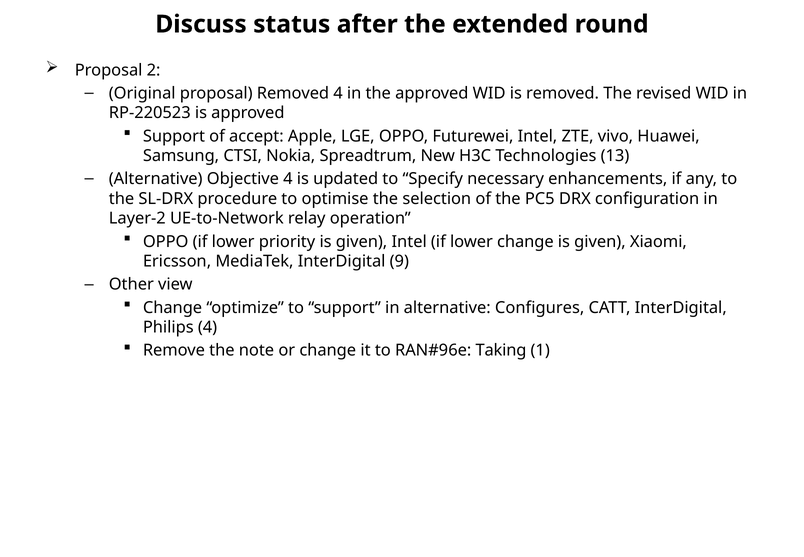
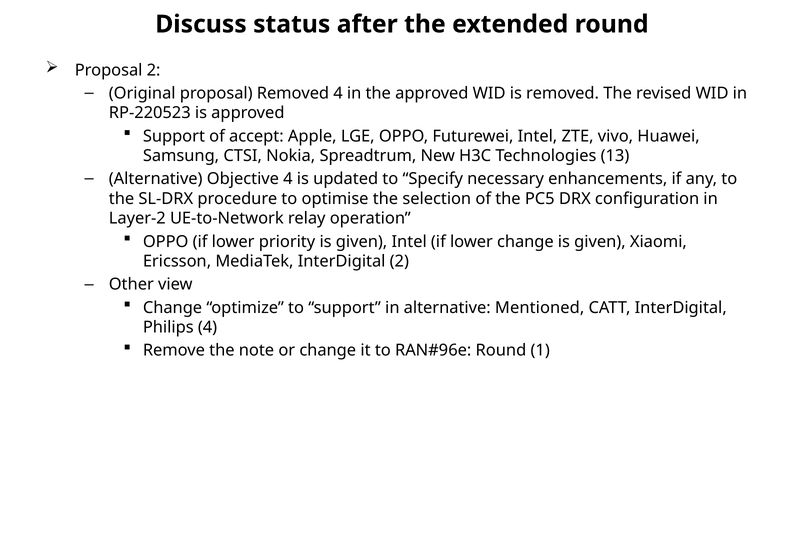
InterDigital 9: 9 -> 2 (399, 261)
Configures: Configures -> Mentioned (540, 307)
Taking: Taking -> Round (501, 350)
